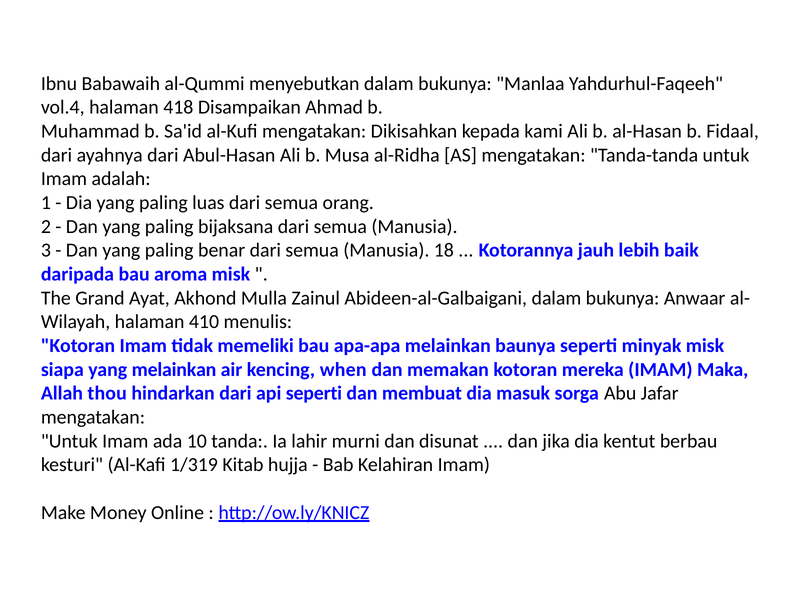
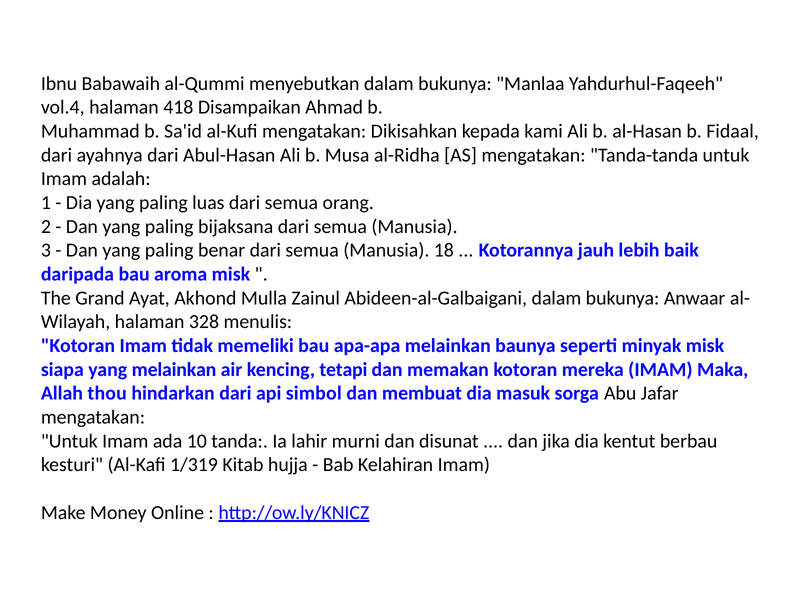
410: 410 -> 328 (204, 322)
when: when -> tetapi (343, 369)
api seperti: seperti -> simbol (314, 393)
